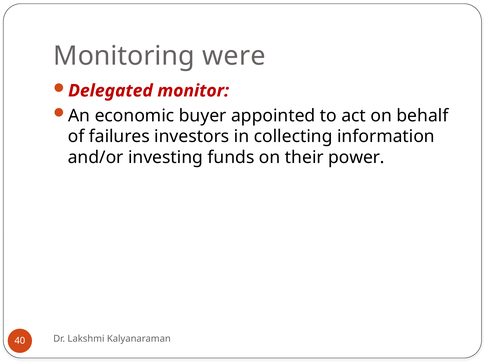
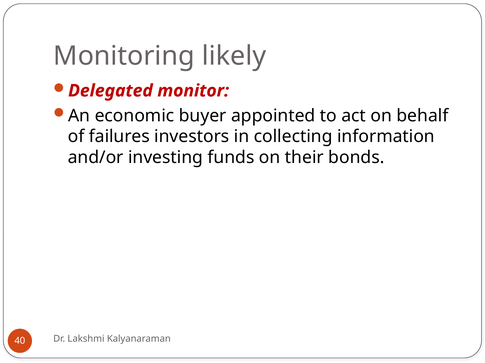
were: were -> likely (234, 56)
power: power -> bonds (356, 158)
